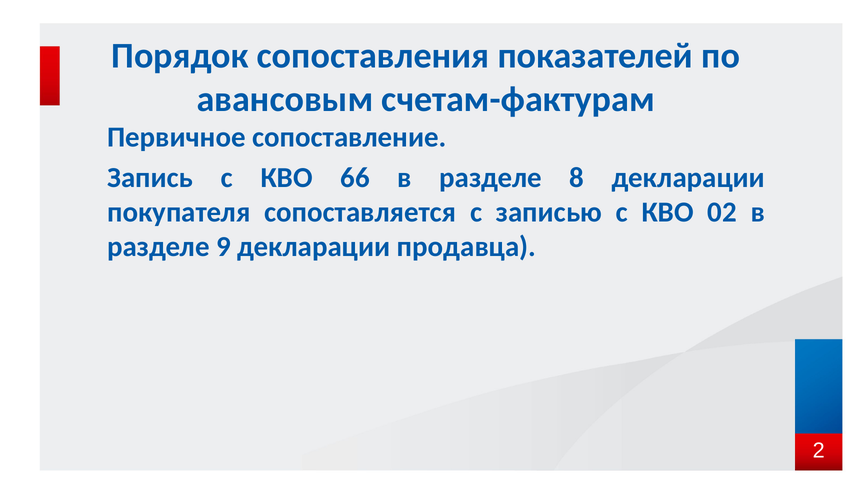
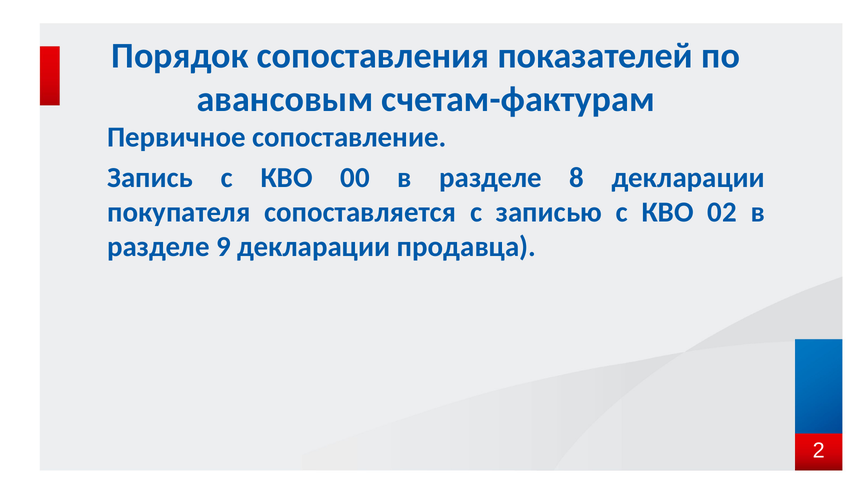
66: 66 -> 00 (355, 177)
